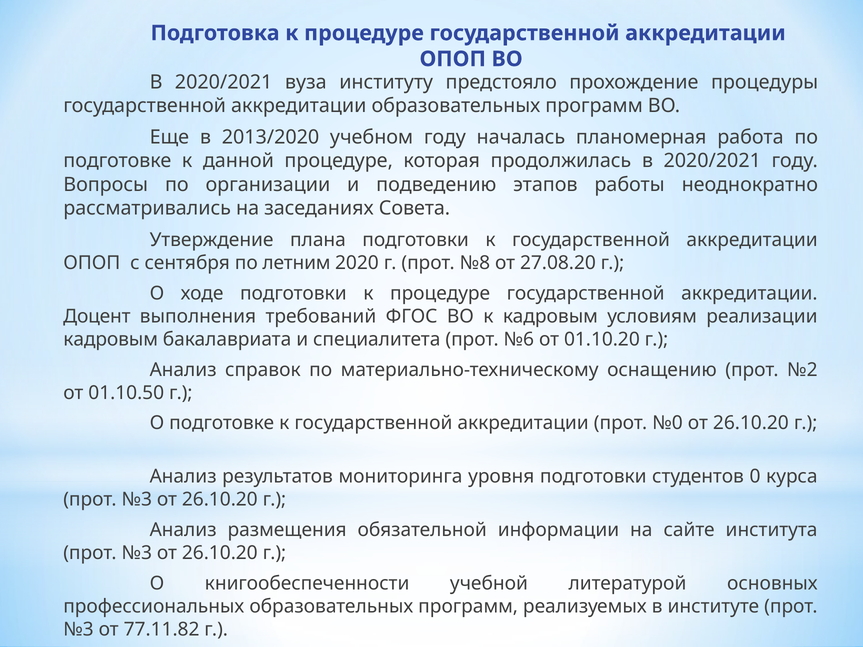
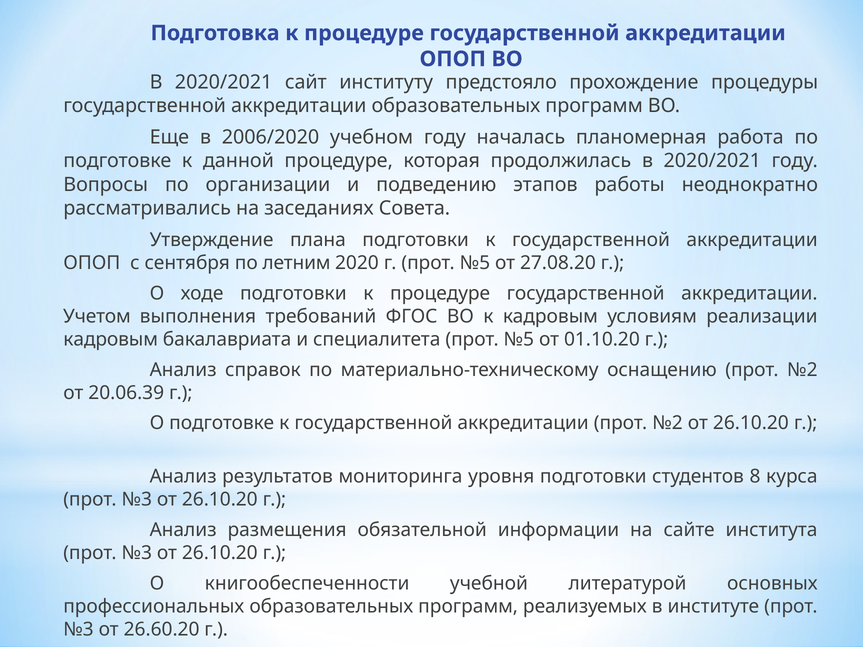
вуза: вуза -> сайт (306, 82)
2013/2020: 2013/2020 -> 2006/2020 (271, 137)
г прот №8: №8 -> №5 (475, 263)
Доцент: Доцент -> Учетом (97, 316)
специалитета прот №6: №6 -> №5 (519, 339)
01.10.50: 01.10.50 -> 20.06.39 (126, 393)
аккредитации прот №0: №0 -> №2 (668, 423)
0: 0 -> 8 (755, 477)
77.11.82: 77.11.82 -> 26.60.20 (162, 630)
